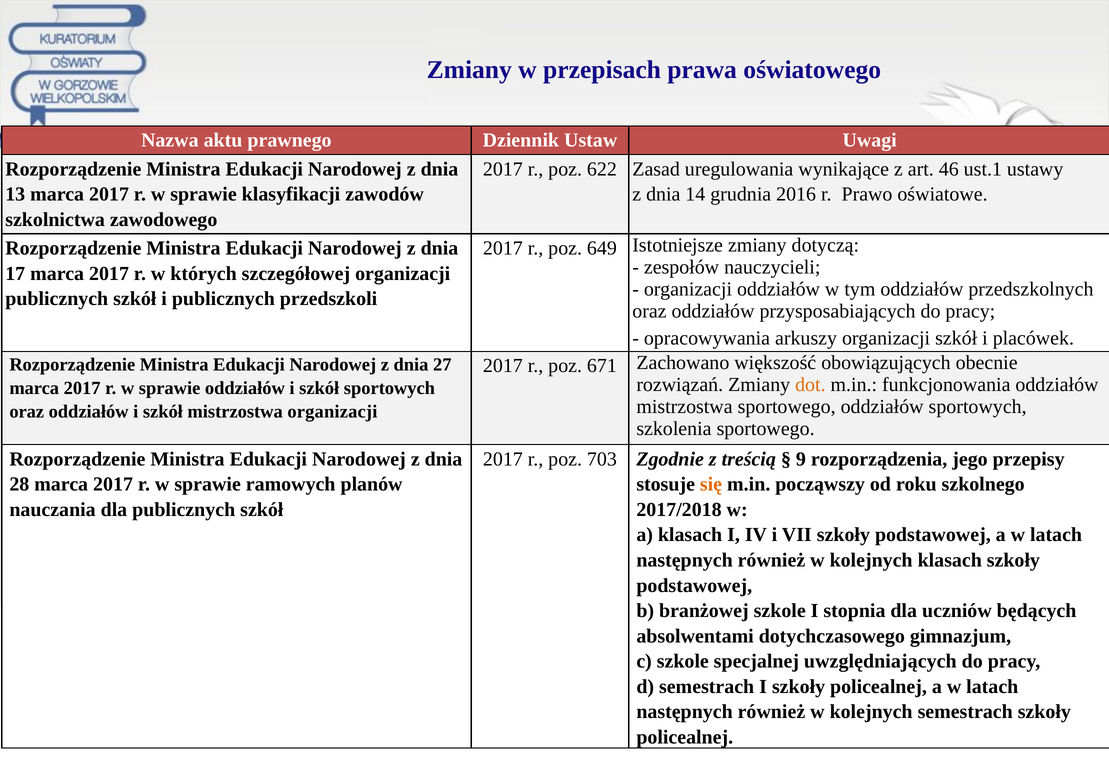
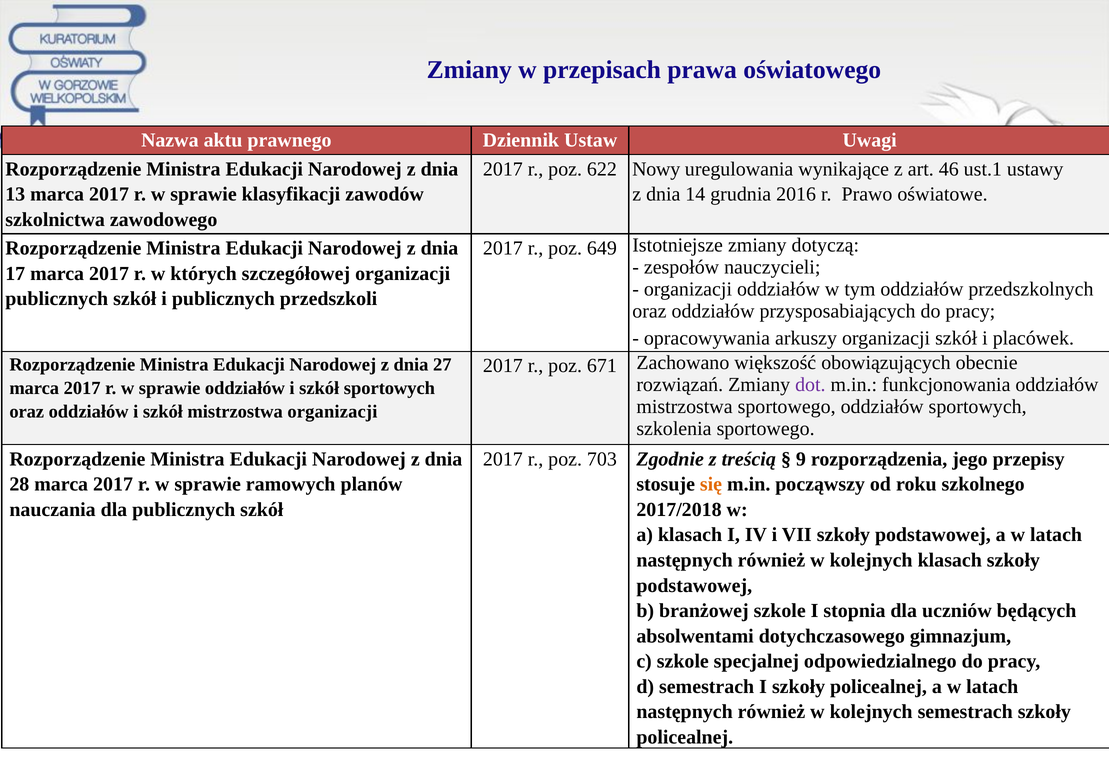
Zasad: Zasad -> Nowy (656, 169)
dot colour: orange -> purple (810, 385)
uwzględniających: uwzględniających -> odpowiedzialnego (880, 661)
